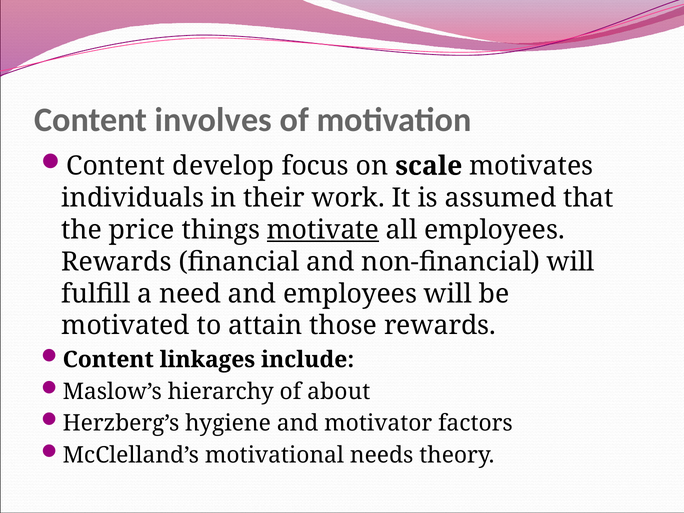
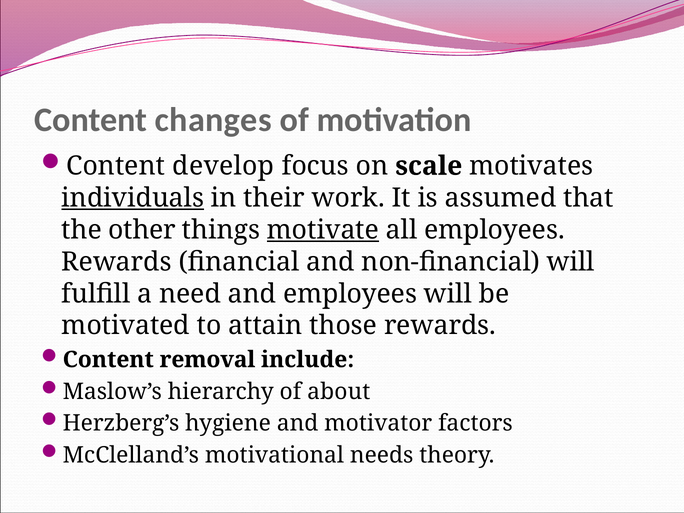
involves: involves -> changes (213, 120)
individuals underline: none -> present (133, 198)
price: price -> other (142, 230)
linkages: linkages -> removal (207, 360)
